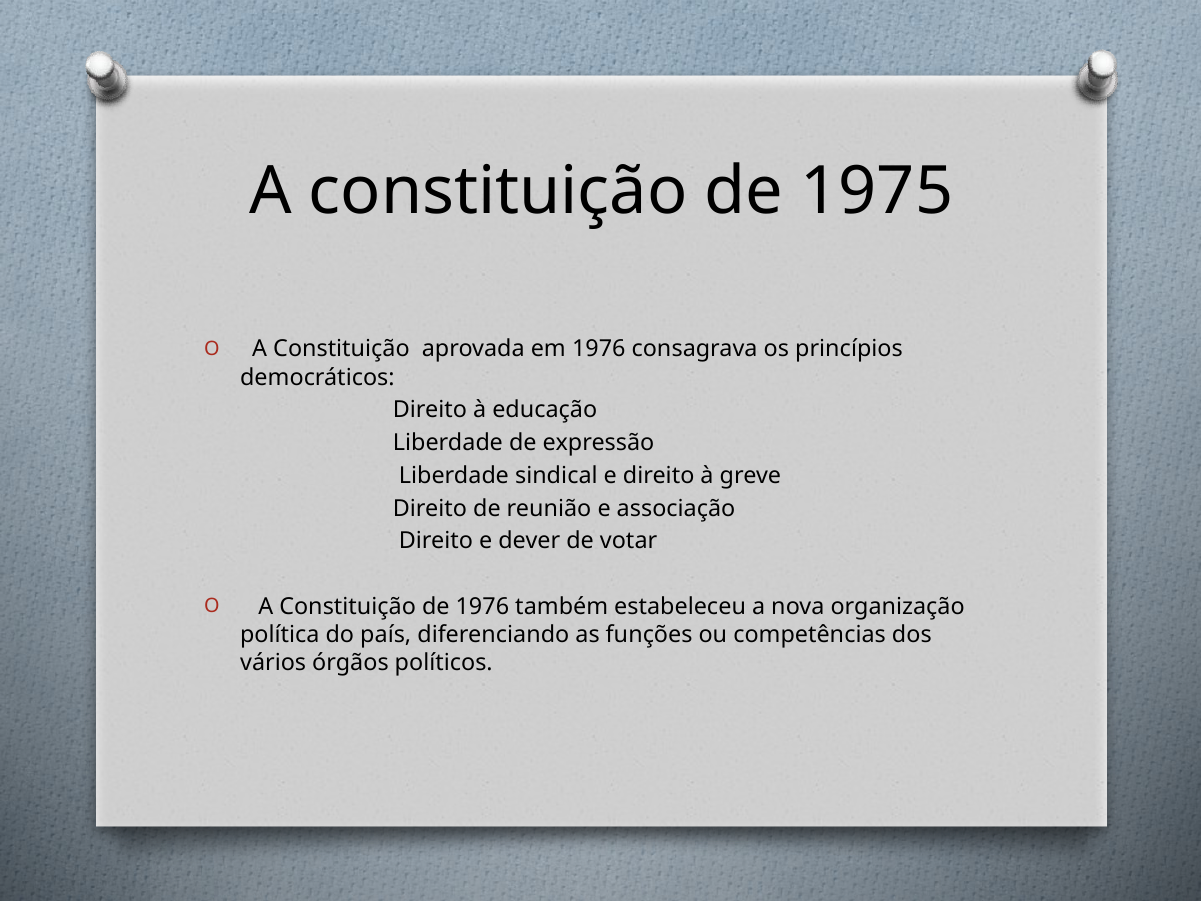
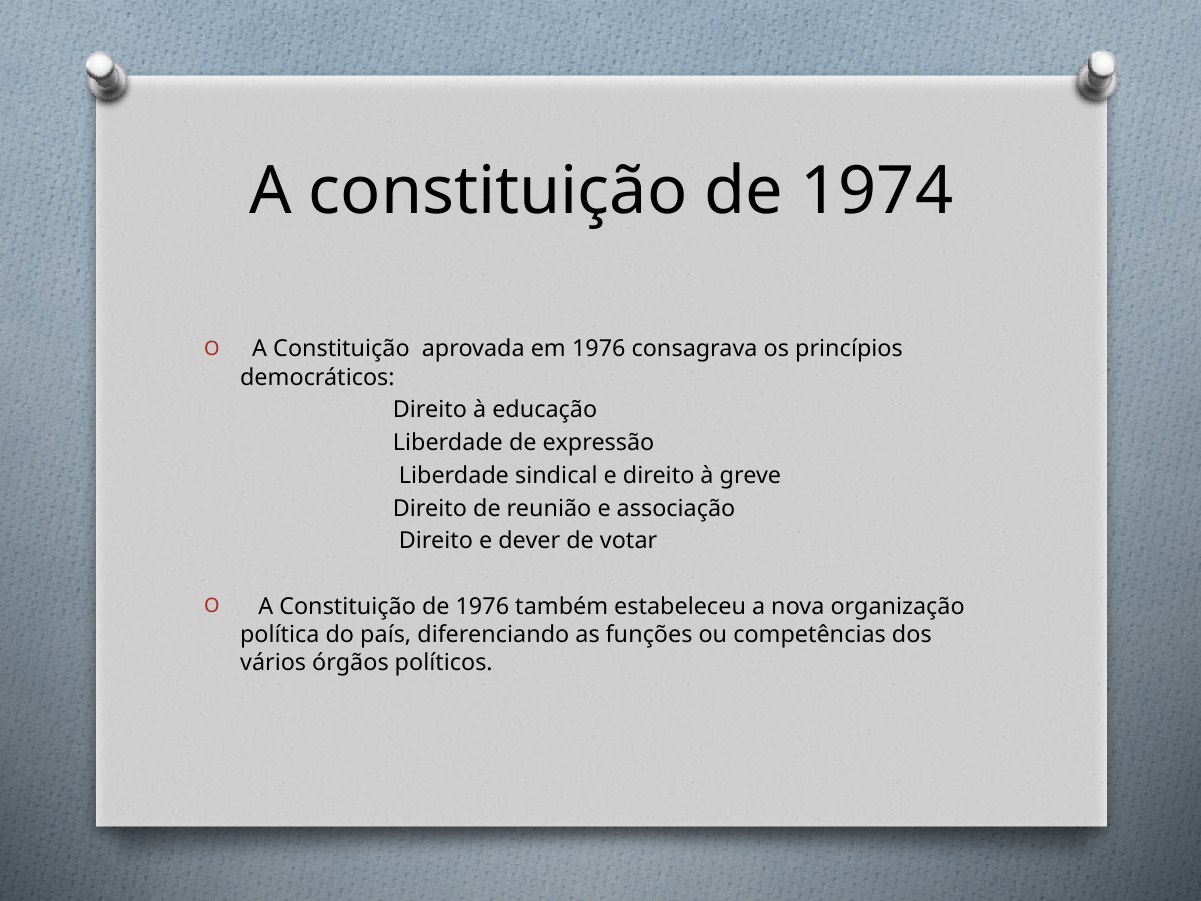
1975: 1975 -> 1974 (877, 191)
